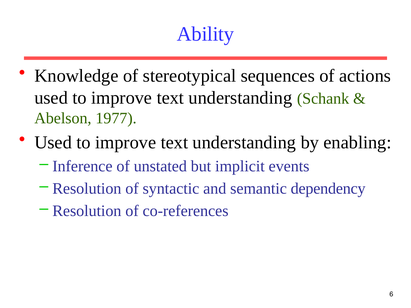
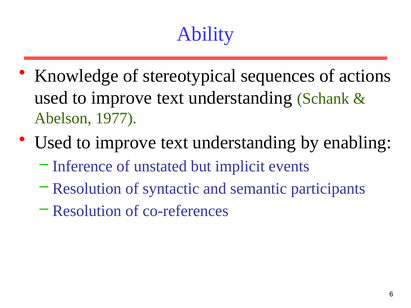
dependency: dependency -> participants (328, 189)
